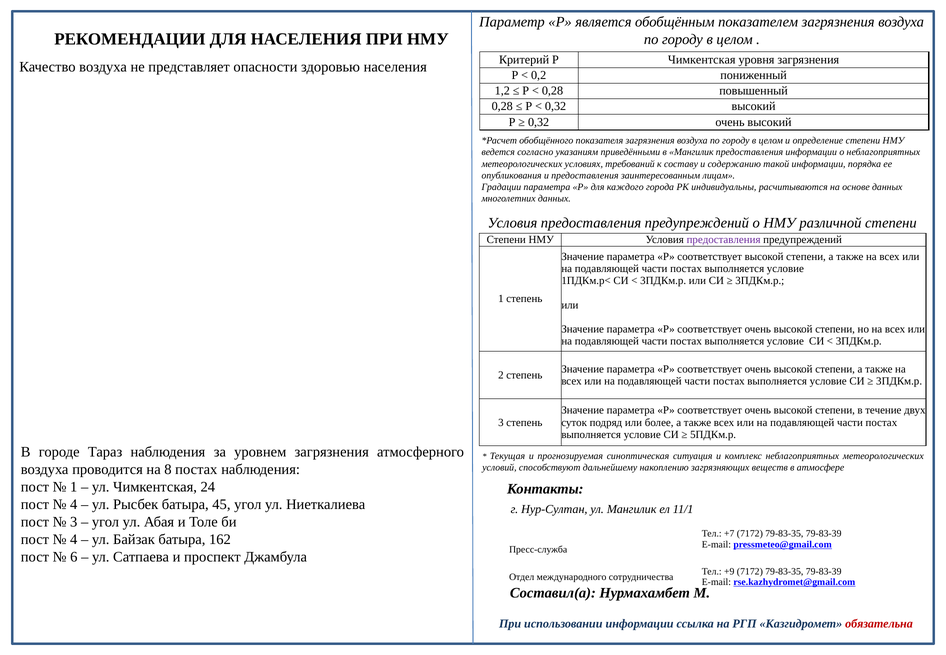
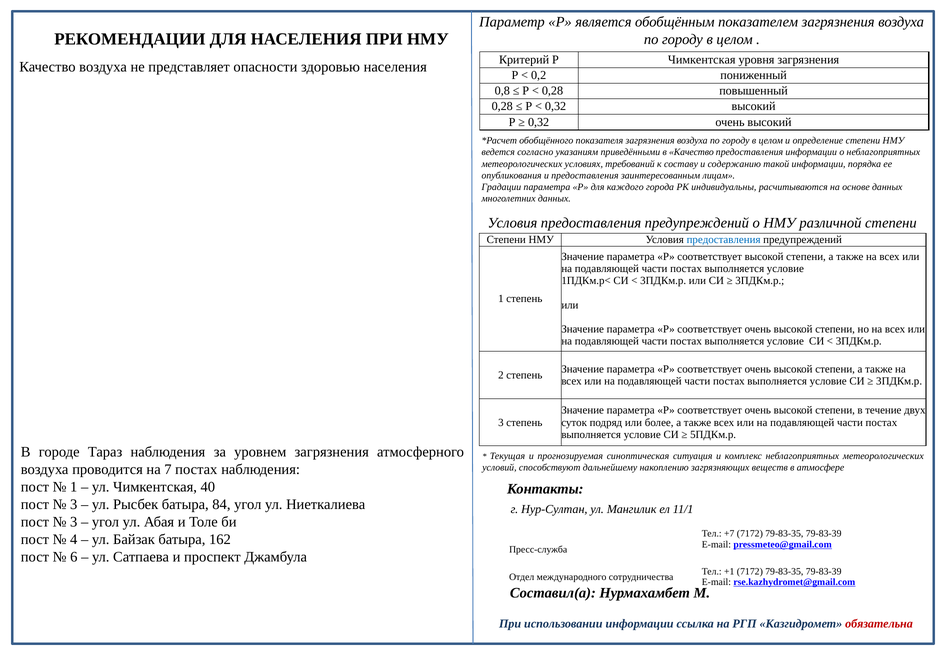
1,2: 1,2 -> 0,8 (502, 91)
в Мангилик: Мангилик -> Качество (691, 152)
предоставления colour: purple -> blue (724, 240)
8: 8 -> 7 (168, 470)
24: 24 -> 40 (208, 487)
4: 4 -> 3 (74, 504)
45: 45 -> 84 (221, 504)
+9: +9 -> +1 (729, 571)
